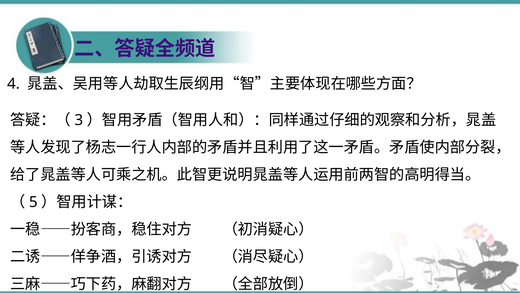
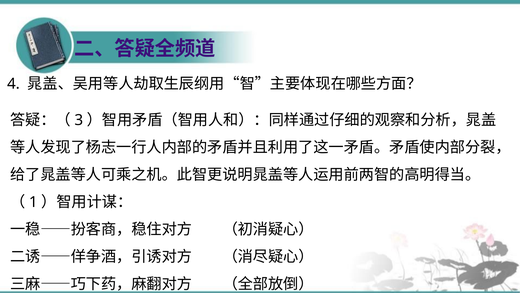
5: 5 -> 1 (33, 202)
